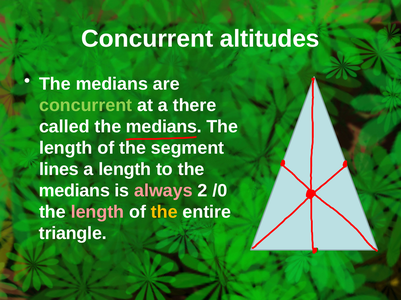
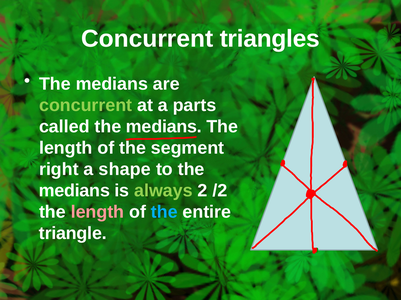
altitudes: altitudes -> triangles (270, 39)
there: there -> parts (195, 106)
lines: lines -> right (59, 170)
a length: length -> shape (125, 170)
always colour: pink -> light green (163, 191)
/0: /0 -> /2 (220, 191)
the colour: yellow -> light blue (164, 212)
